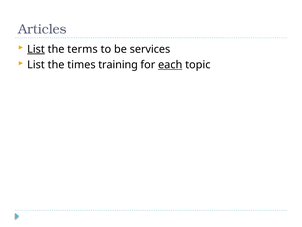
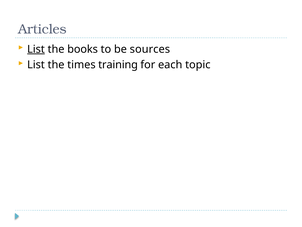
terms: terms -> books (83, 49)
services: services -> sources (150, 49)
each underline: present -> none (170, 65)
